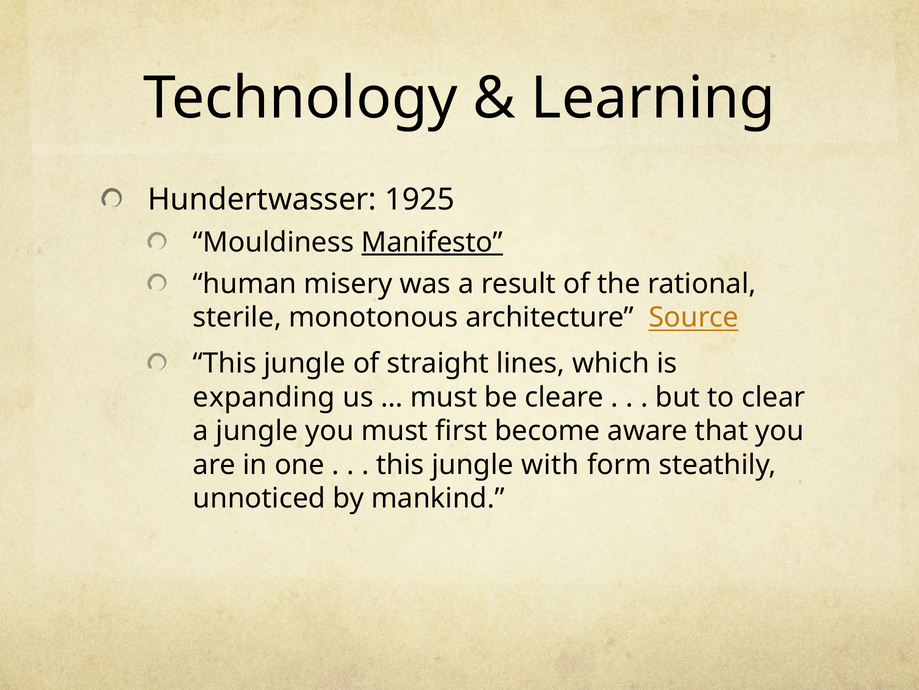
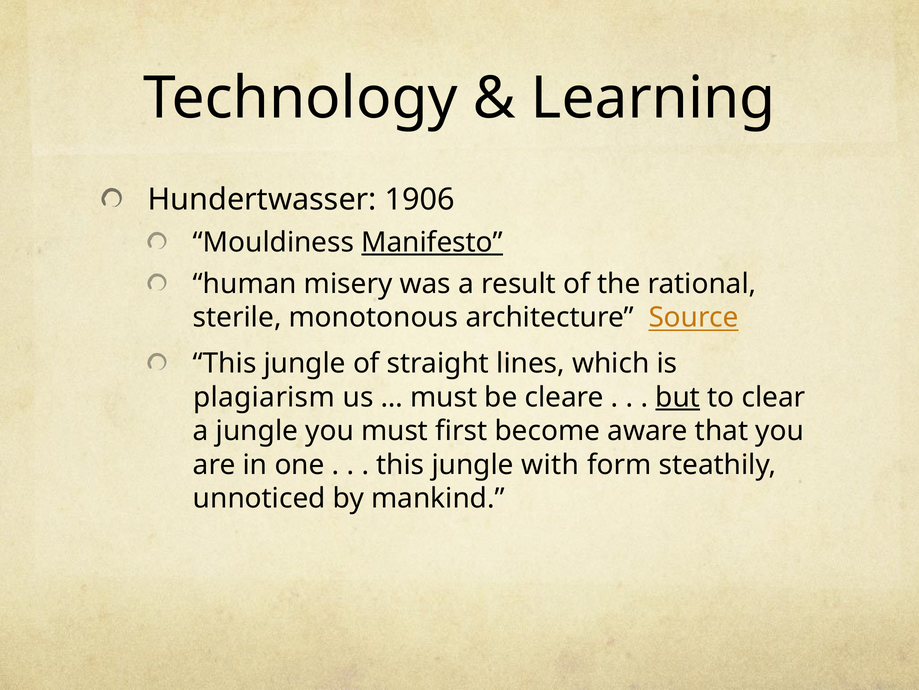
1925: 1925 -> 1906 (420, 200)
expanding: expanding -> plagiarism (264, 397)
but underline: none -> present (678, 397)
